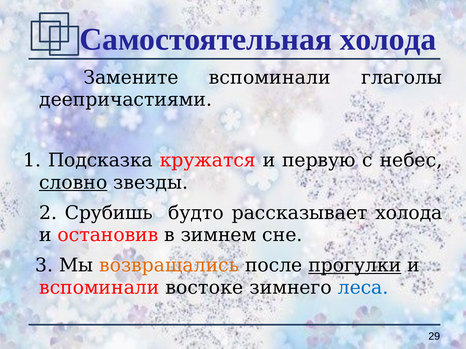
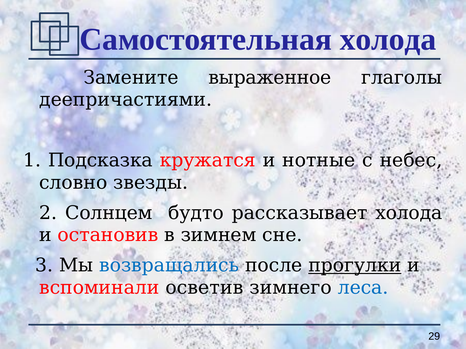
Замените вспоминали: вспоминали -> выраженное (270, 78)
первую: первую -> нотные (319, 161)
словно underline: present -> none (73, 183)
Срубишь: Срубишь -> Солнцем (109, 213)
возвращались colour: orange -> blue (169, 266)
востоке: востоке -> осветив (204, 288)
